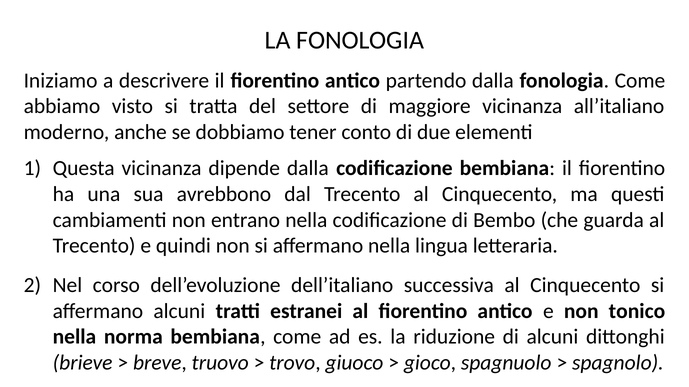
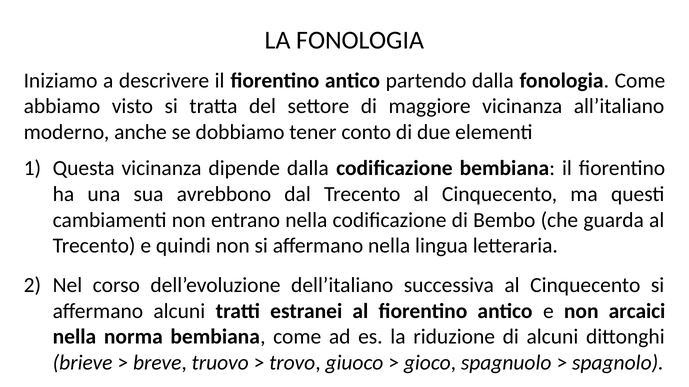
tonico: tonico -> arcaici (637, 312)
